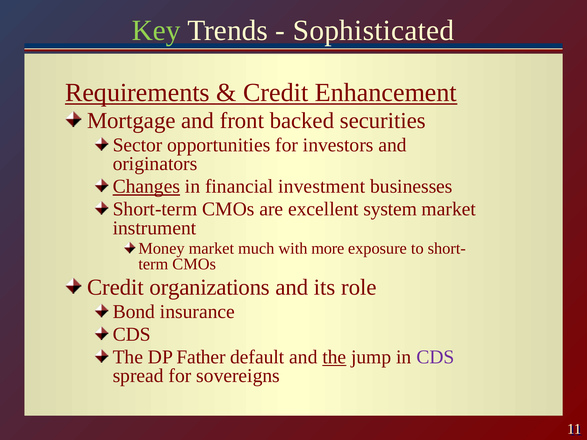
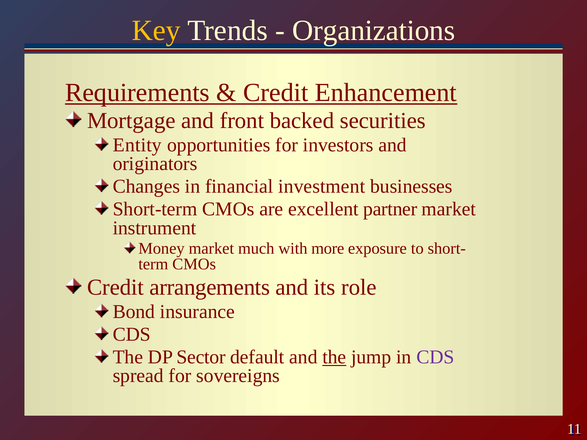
Key colour: light green -> yellow (156, 30)
Sophisticated: Sophisticated -> Organizations (374, 30)
Sector: Sector -> Entity (137, 145)
Changes underline: present -> none (146, 187)
system: system -> partner (390, 209)
organizations: organizations -> arrangements (210, 288)
Father: Father -> Sector (201, 357)
